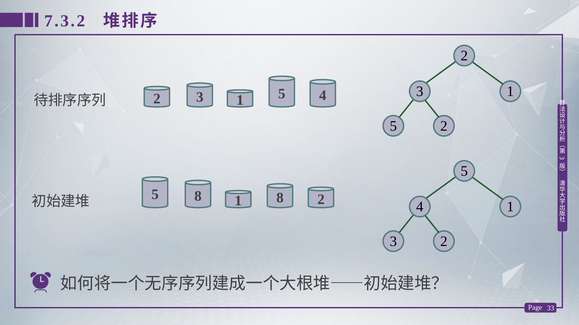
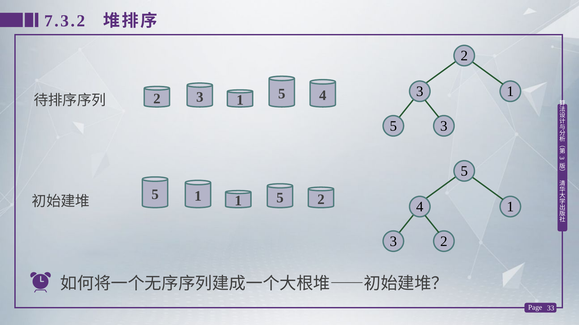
5 2: 2 -> 3 (444, 126)
5 8: 8 -> 1 (198, 196)
8: 8 -> 5 (280, 198)
